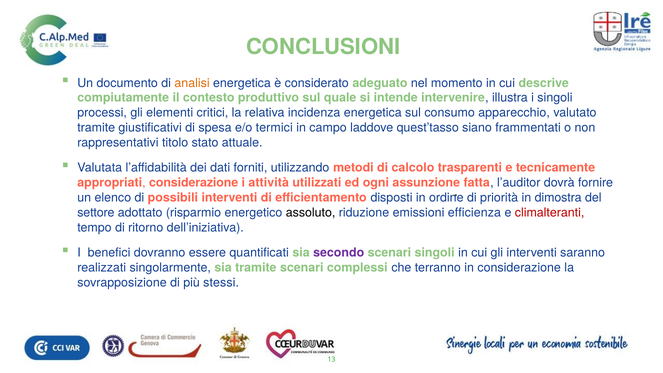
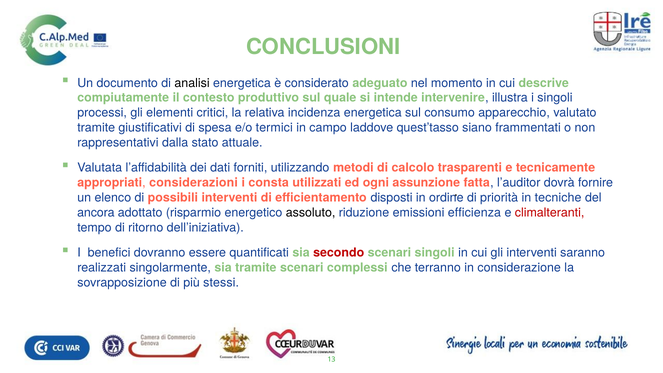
analisi colour: orange -> black (192, 83)
titolo: titolo -> dalla (175, 143)
appropriati considerazione: considerazione -> considerazioni (194, 183)
attività: attività -> consta (269, 183)
dimostra: dimostra -> tecniche (558, 198)
settore: settore -> ancora (96, 213)
secondo colour: purple -> red (339, 253)
